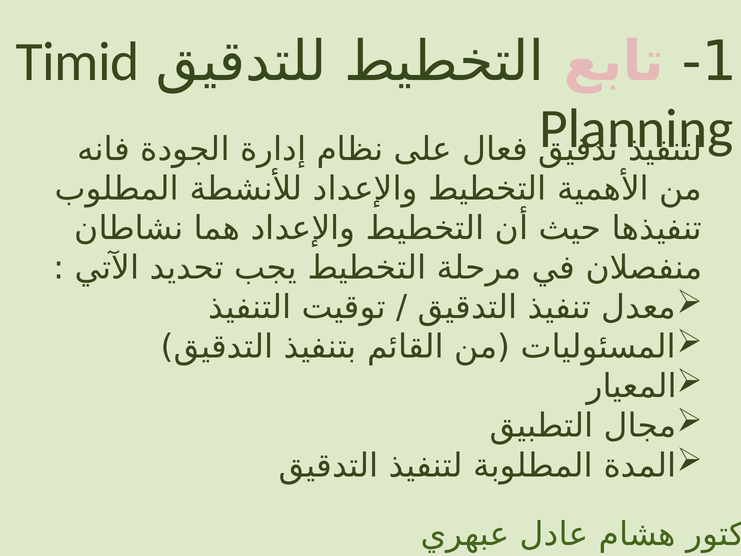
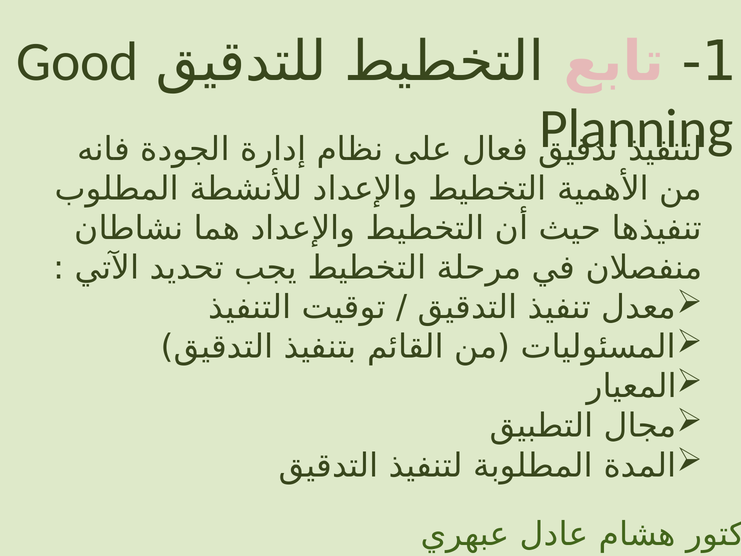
Timid: Timid -> Good (77, 62)
